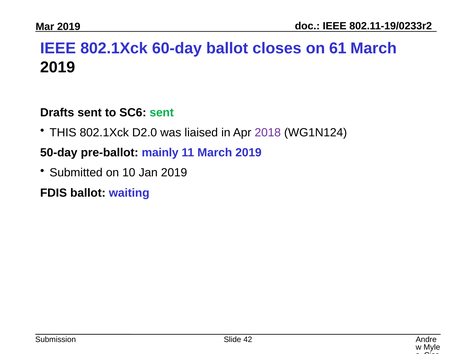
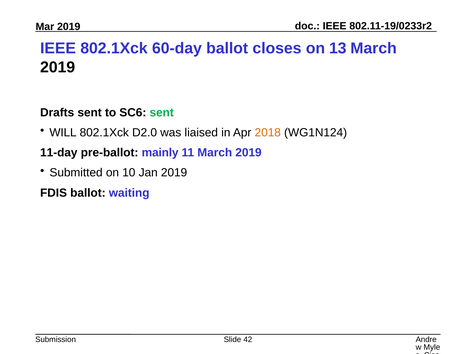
61: 61 -> 13 (338, 48)
THIS: THIS -> WILL (63, 133)
2018 colour: purple -> orange (268, 133)
50-day: 50-day -> 11-day (59, 153)
